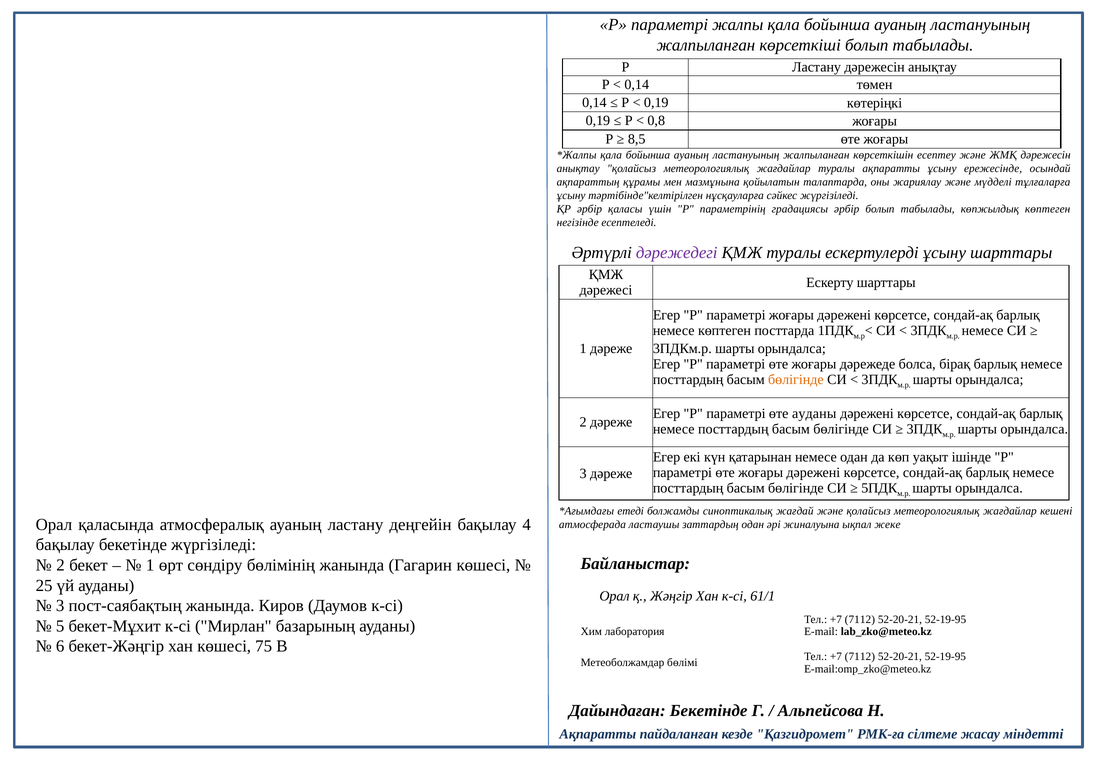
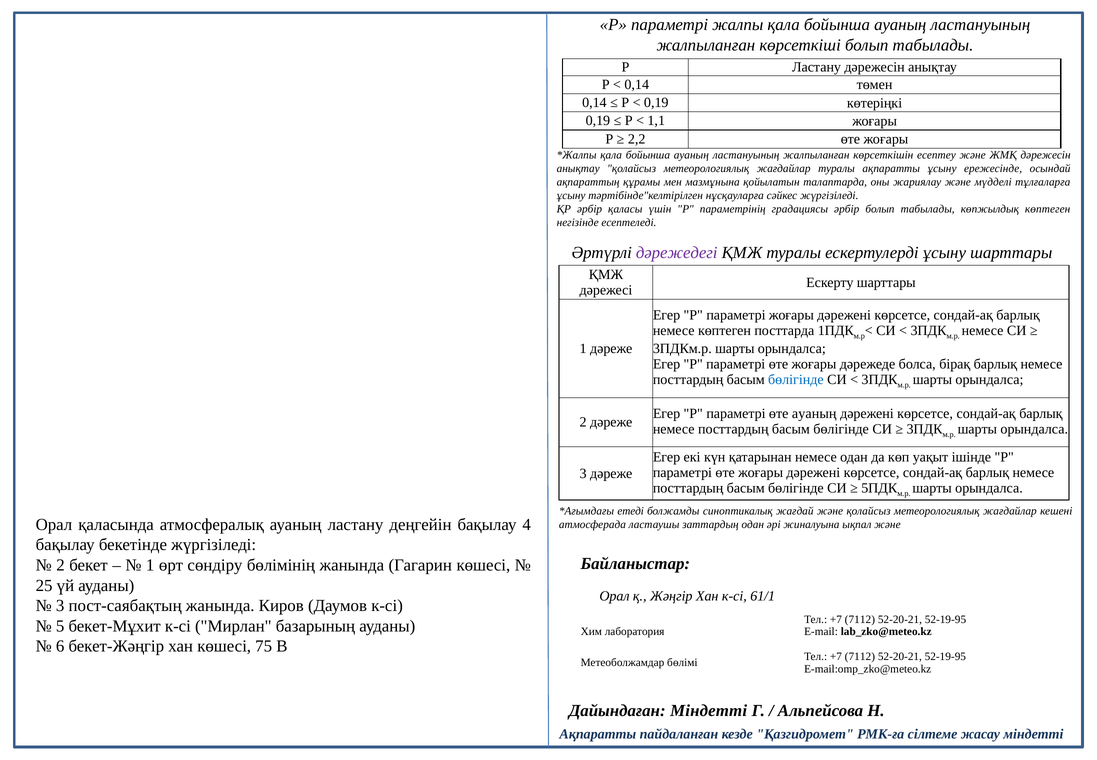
0,8: 0,8 -> 1,1 (656, 121)
8,5: 8,5 -> 2,2 (637, 139)
бөлігінде colour: orange -> blue (796, 379)
өте ауданы: ауданы -> ауаның (814, 413)
ықпал жеке: жеке -> және (887, 524)
Дайындаған Бекетінде: Бекетінде -> Міндетті (709, 710)
